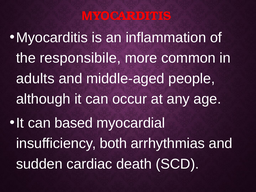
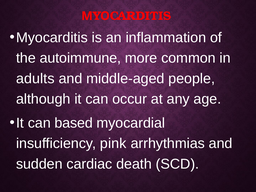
responsibile: responsibile -> autoimmune (80, 58)
both: both -> pink (113, 143)
